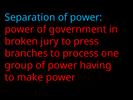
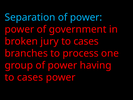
press: press -> cases (86, 41)
make: make -> cases (30, 77)
